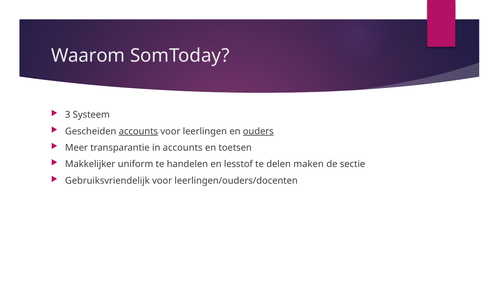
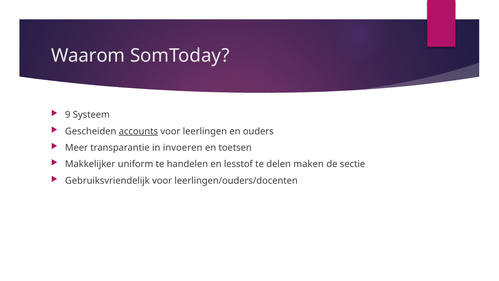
3: 3 -> 9 (68, 115)
ouders underline: present -> none (258, 131)
in accounts: accounts -> invoeren (183, 148)
